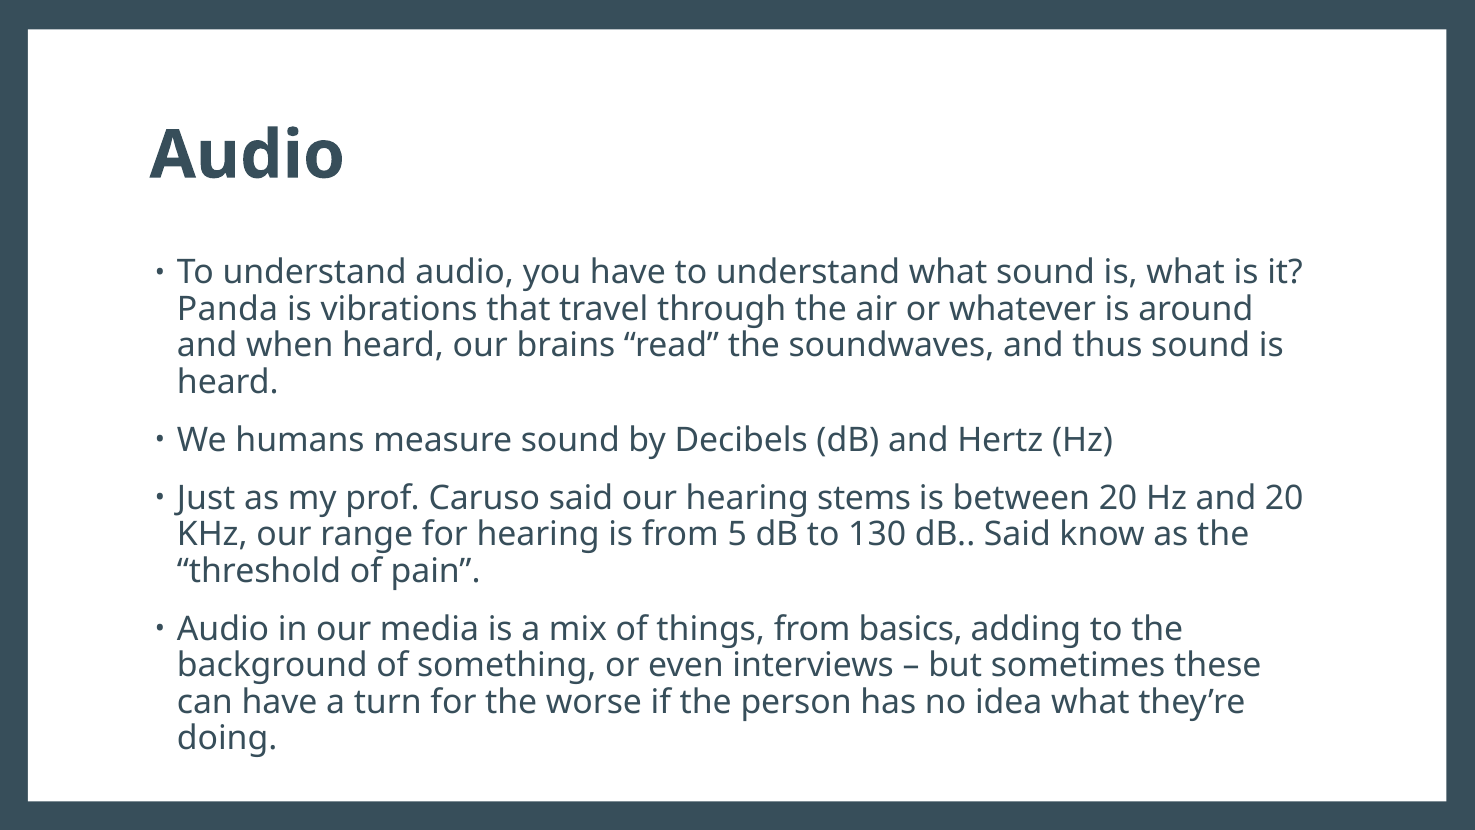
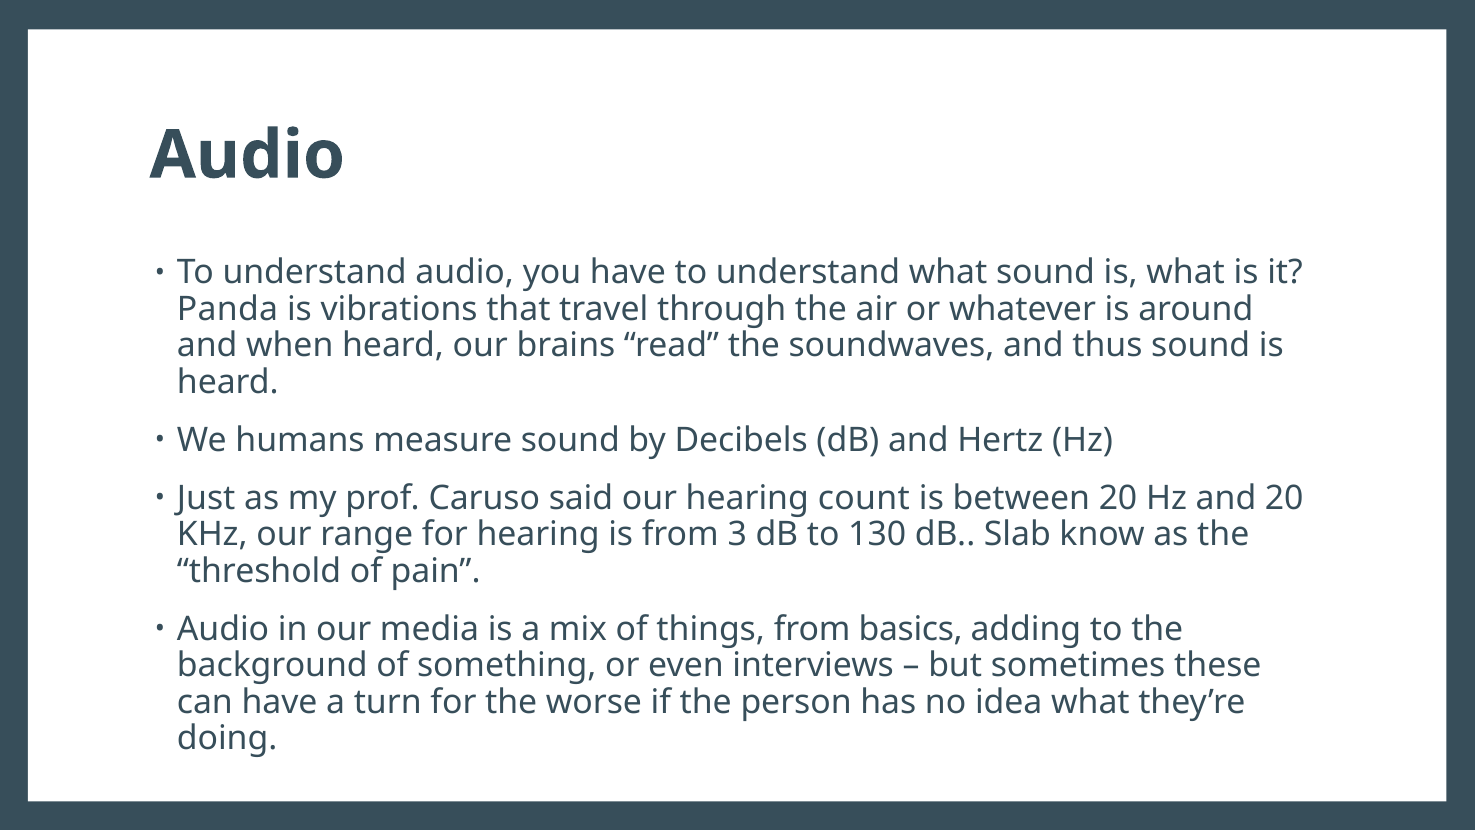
stems: stems -> count (864, 498)
5: 5 -> 3 (737, 534)
dB Said: Said -> Slab (1017, 534)
